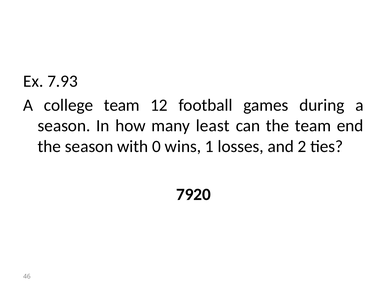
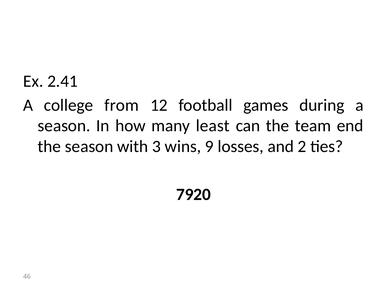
7.93: 7.93 -> 2.41 (63, 81)
college team: team -> from (122, 105)
0: 0 -> 3 (157, 147)
1: 1 -> 9 (209, 147)
